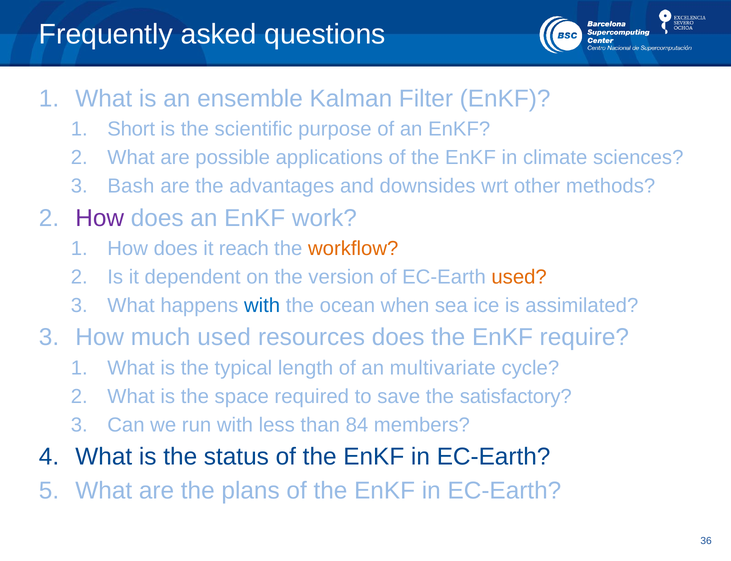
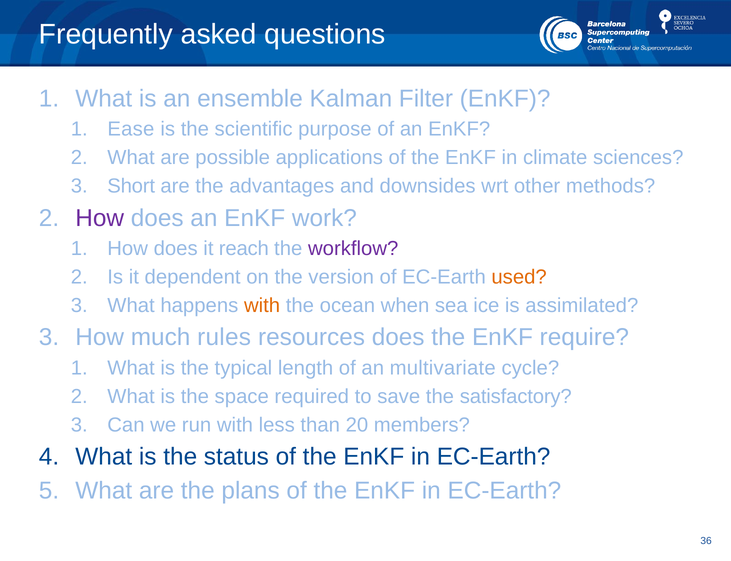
Short: Short -> Ease (131, 129)
Bash: Bash -> Short (131, 186)
workflow colour: orange -> purple (353, 249)
with colour: blue -> orange (262, 306)
much used: used -> rules (224, 338)
84: 84 -> 20 (357, 425)
